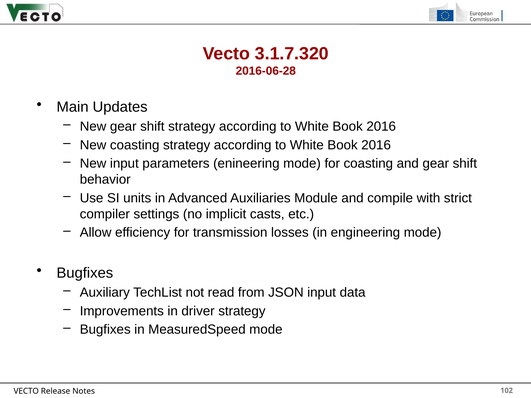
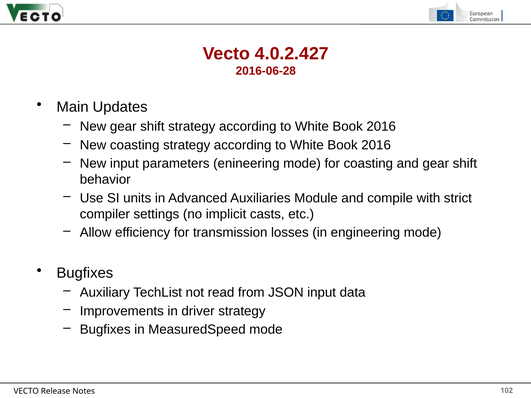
3.1.7.320: 3.1.7.320 -> 4.0.2.427 (292, 54)
